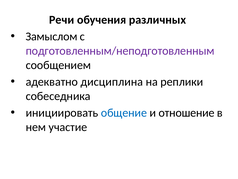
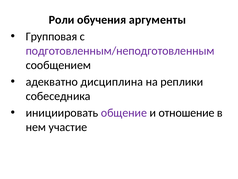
Речи: Речи -> Роли (62, 20)
различных: различных -> аргументы (157, 20)
Замыслом: Замыслом -> Групповая (51, 36)
общение colour: blue -> purple (124, 113)
